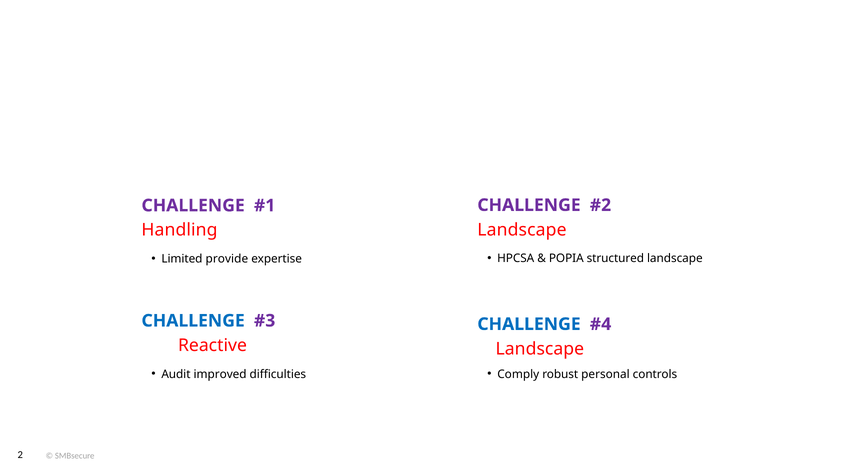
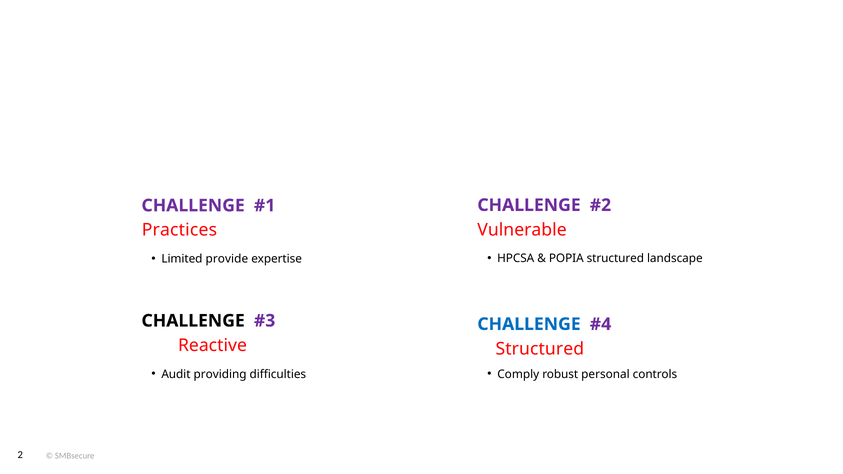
Landscape: Landscape -> Vulnerable (522, 230)
Handling: Handling -> Practices (179, 230)
CHALLENGE colour: blue -> black (193, 321)
Landscape: Landscape -> Structured (540, 349)
improved: improved -> providing (220, 374)
